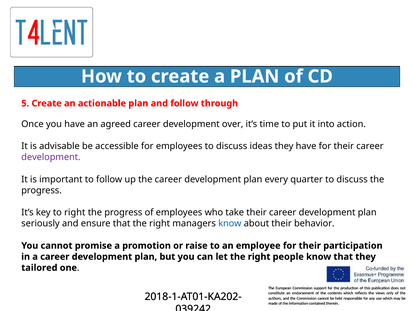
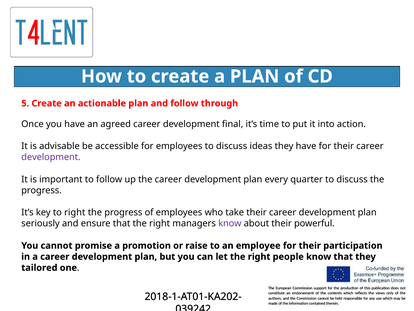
over: over -> final (233, 124)
know colour: blue -> purple (230, 223)
behavior: behavior -> powerful (314, 223)
